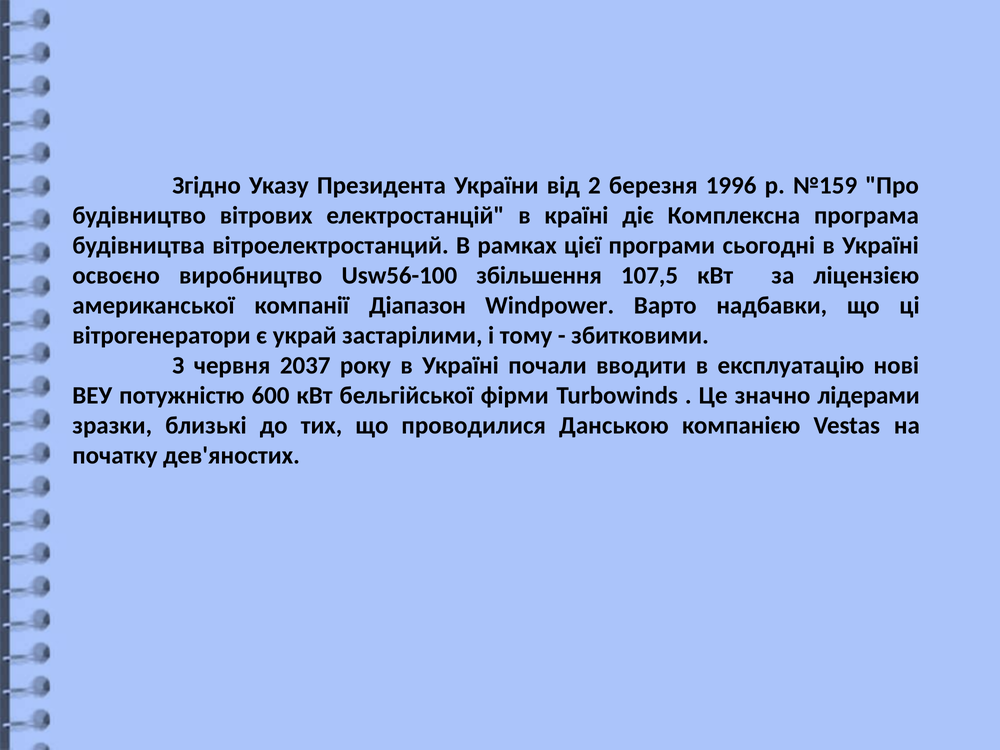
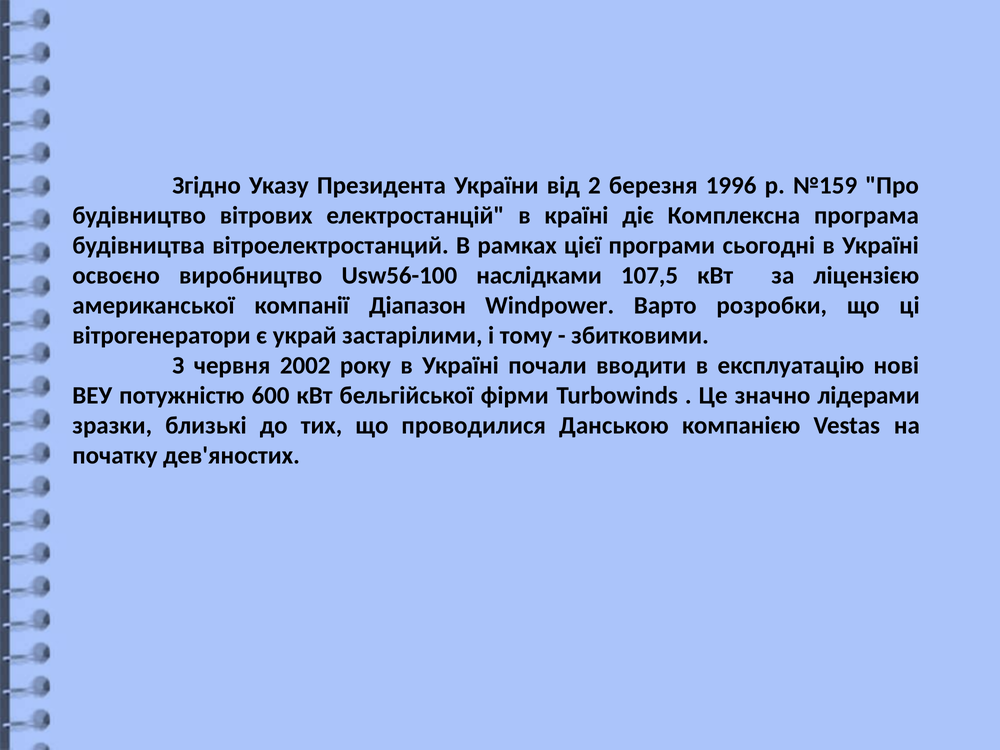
збільшення: збільшення -> наслідками (539, 276)
надбавки: надбавки -> розробки (772, 306)
2037: 2037 -> 2002 (305, 366)
